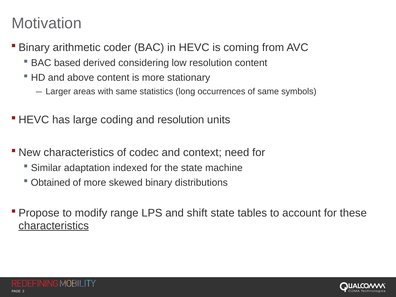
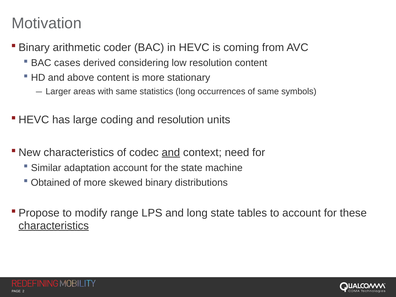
based: based -> cases (67, 63)
and underline: none -> present (171, 152)
adaptation indexed: indexed -> account (130, 168)
and shift: shift -> long (197, 213)
